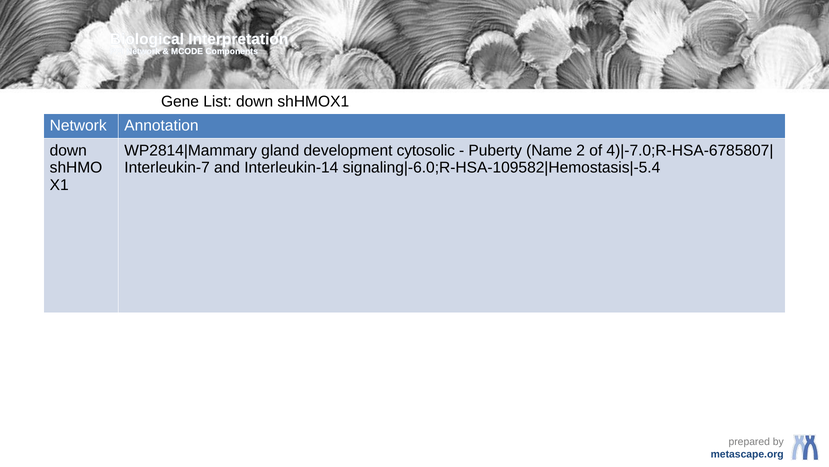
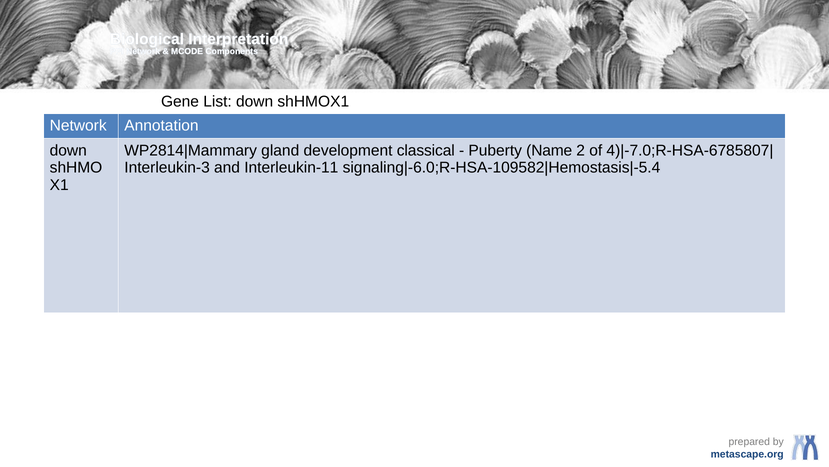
cytosolic: cytosolic -> classical (426, 150)
Interleukin-7: Interleukin-7 -> Interleukin-3 (167, 168)
Interleukin-14: Interleukin-14 -> Interleukin-11 (291, 168)
